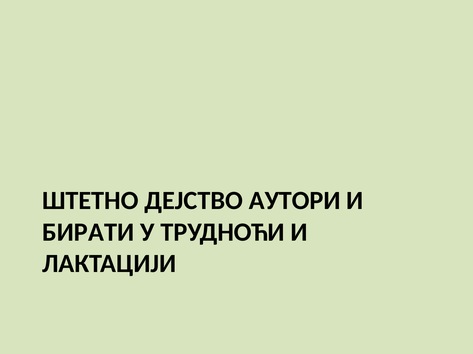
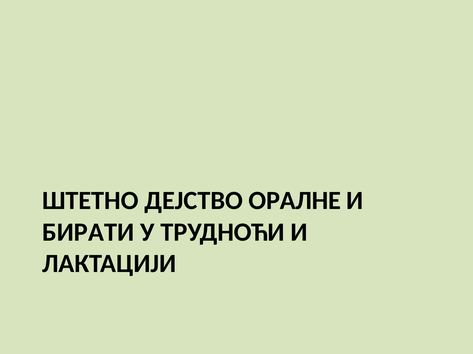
АУТОРИ: АУТОРИ -> ОРАЛНЕ (295, 201)
